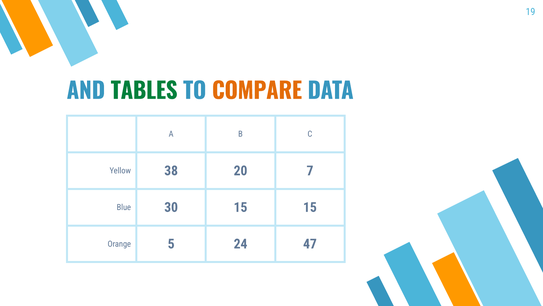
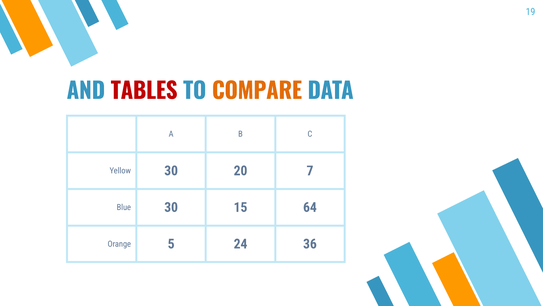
TABLES colour: green -> red (144, 91)
Yellow 38: 38 -> 30 (171, 170)
15 15: 15 -> 64 (310, 207)
47: 47 -> 36 (310, 244)
